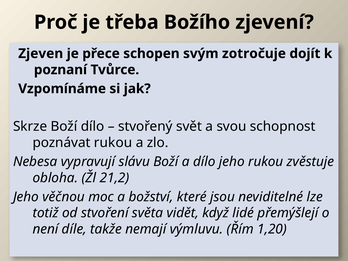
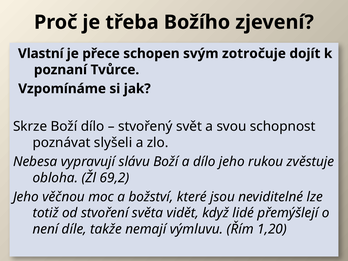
Zjeven: Zjeven -> Vlastní (41, 54)
poznávat rukou: rukou -> slyšeli (113, 143)
21,2: 21,2 -> 69,2 (114, 178)
